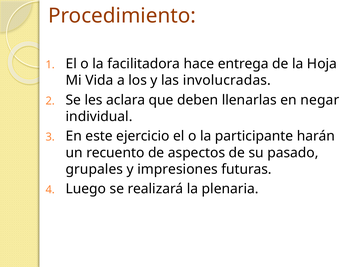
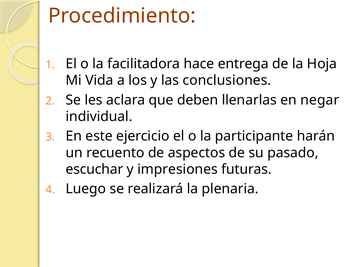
involucradas: involucradas -> conclusiones (227, 80)
grupales: grupales -> escuchar (94, 169)
